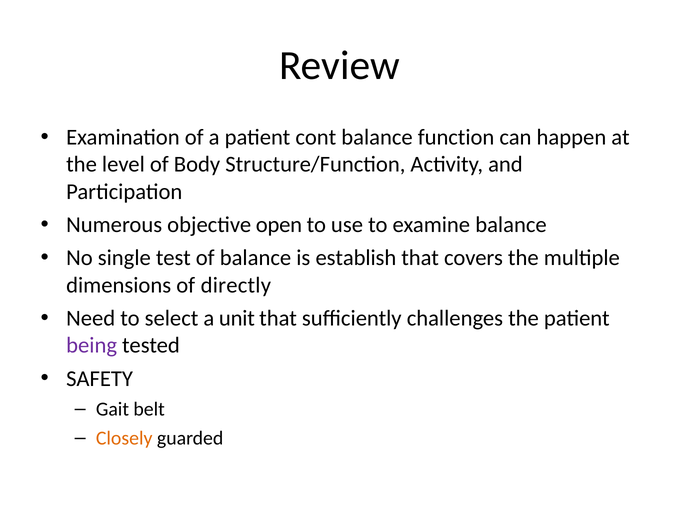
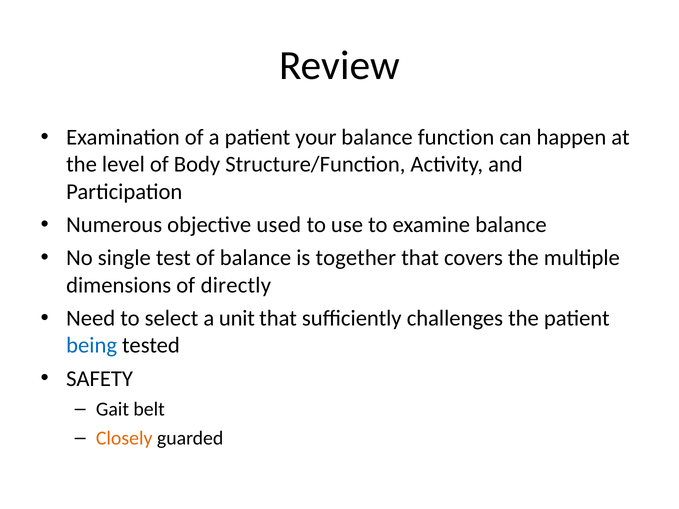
cont: cont -> your (316, 137)
open: open -> used (279, 225)
establish: establish -> together (356, 258)
being colour: purple -> blue (92, 346)
